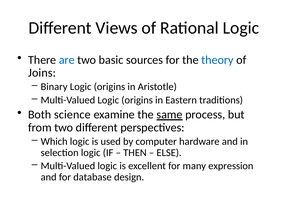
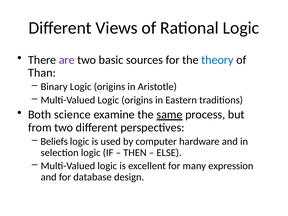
are colour: blue -> purple (67, 60)
Joins: Joins -> Than (42, 73)
Which: Which -> Beliefs (54, 141)
